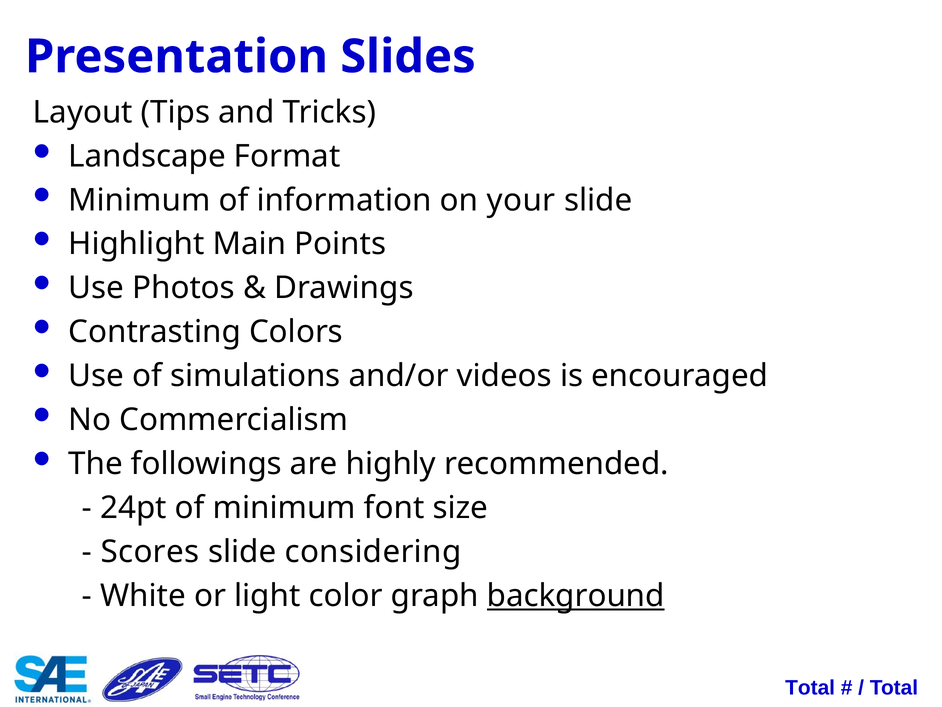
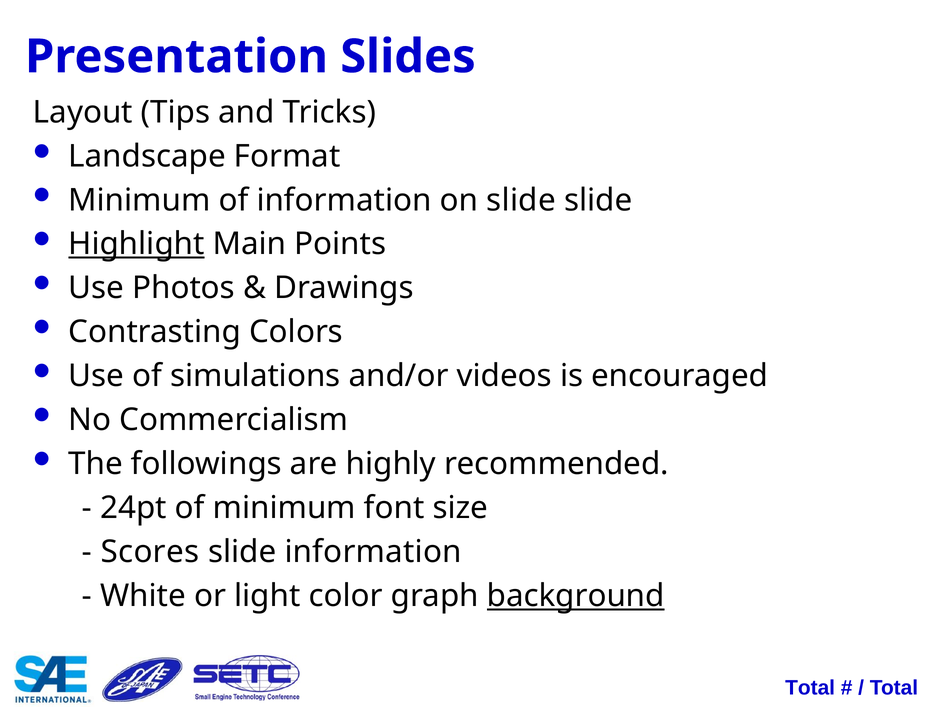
on your: your -> slide (521, 200)
Highlight underline: none -> present (136, 244)
slide considering: considering -> information (373, 552)
